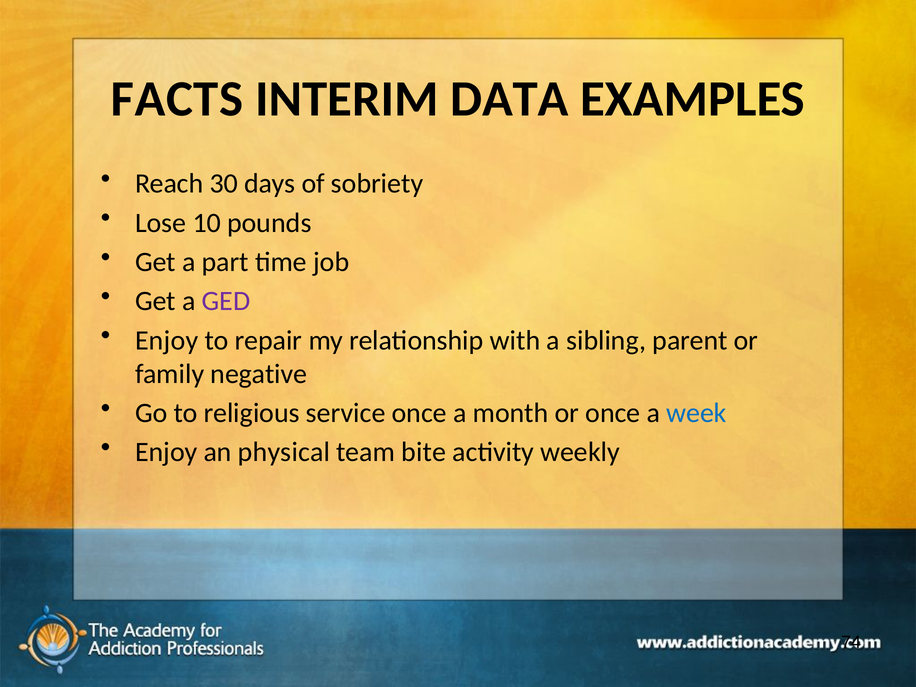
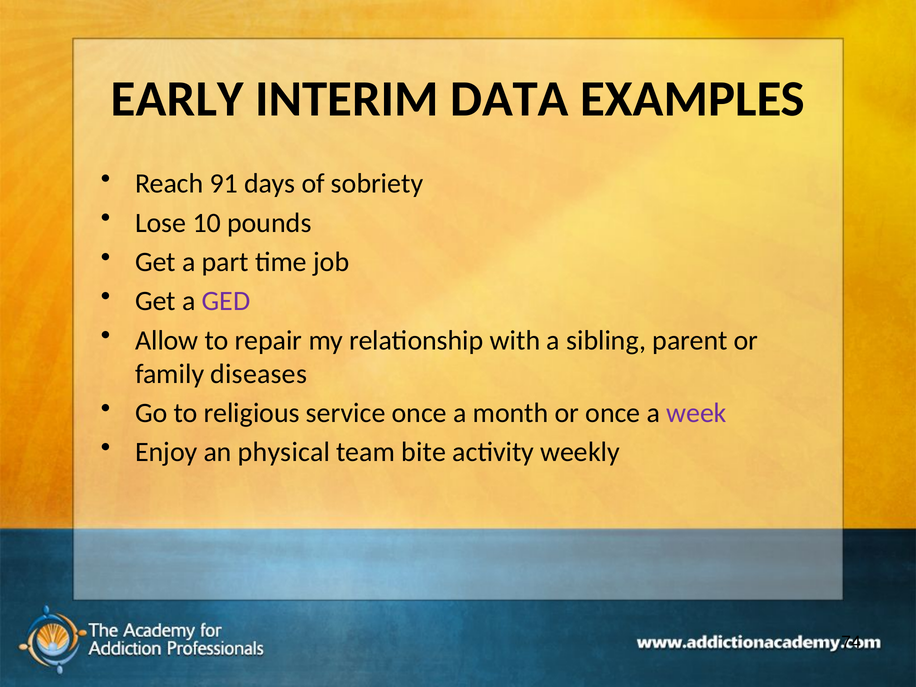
FACTS: FACTS -> EARLY (177, 99)
30: 30 -> 91 (224, 184)
Enjoy: Enjoy -> Allow (167, 340)
negative: negative -> diseases (259, 374)
week colour: blue -> purple (697, 413)
